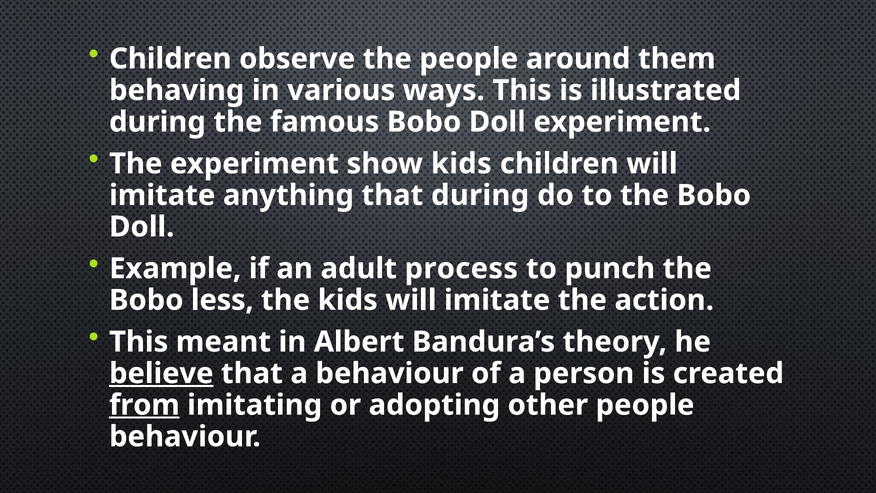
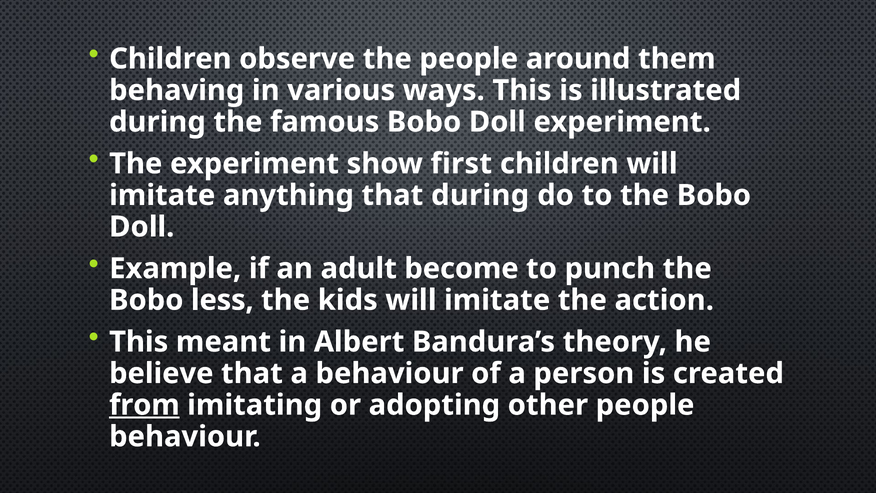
show kids: kids -> first (461, 164)
process: process -> become (462, 268)
believe underline: present -> none (161, 373)
